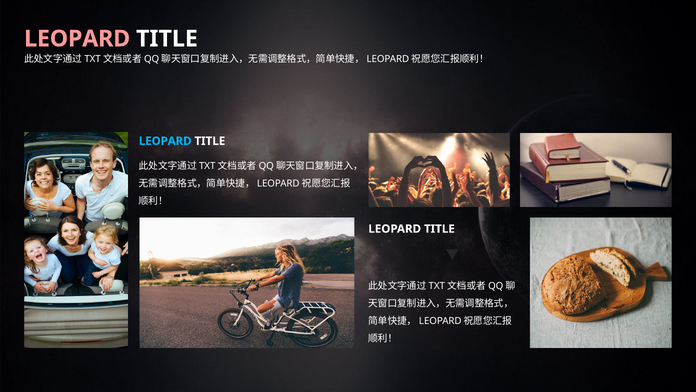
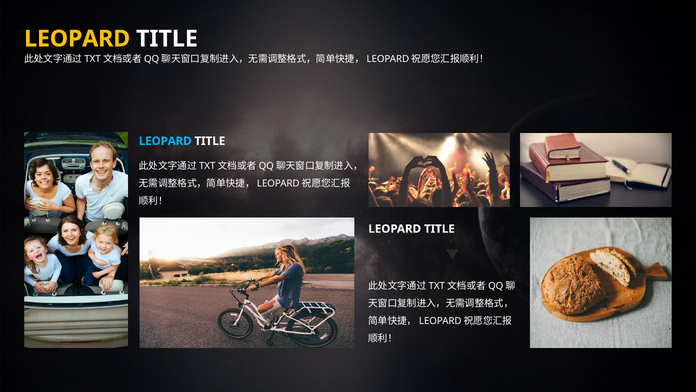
LEOPARD colour: pink -> yellow (77, 39)
